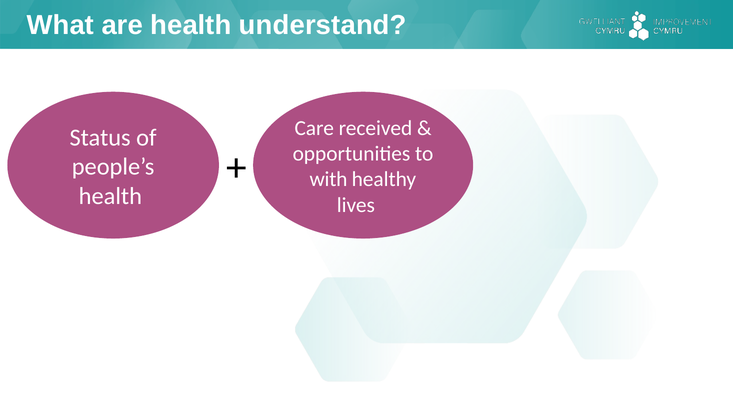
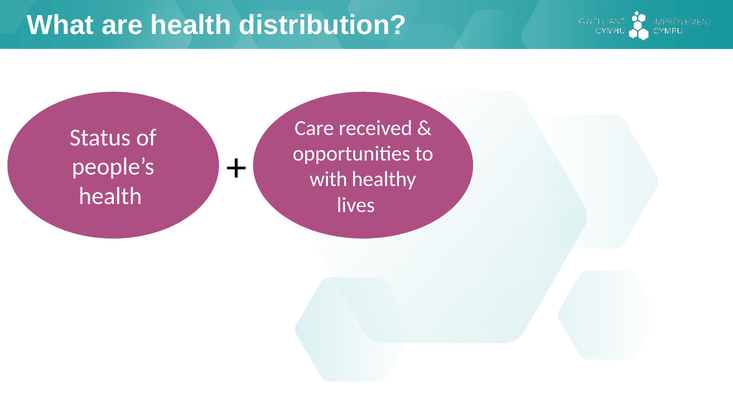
understand: understand -> distribution (323, 25)
